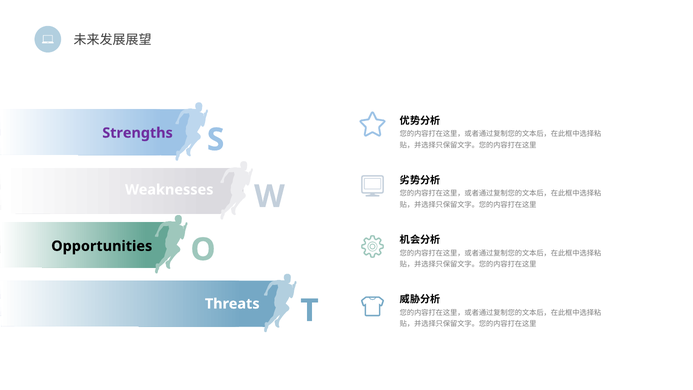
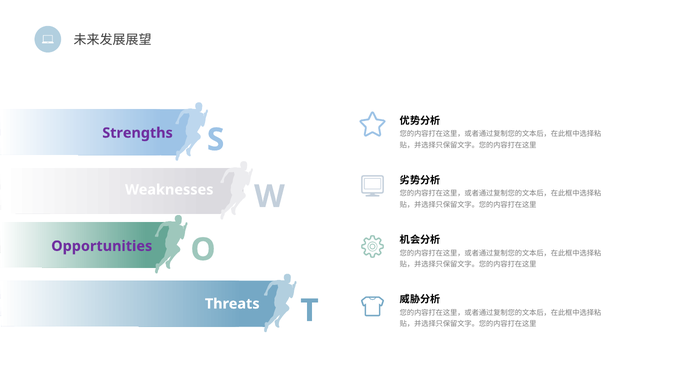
Opportunities colour: black -> purple (102, 246)
